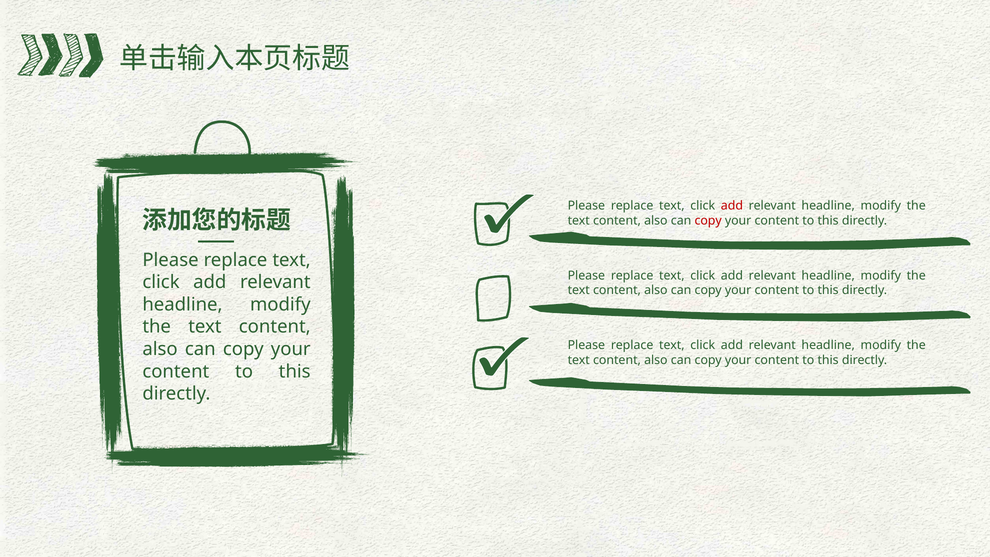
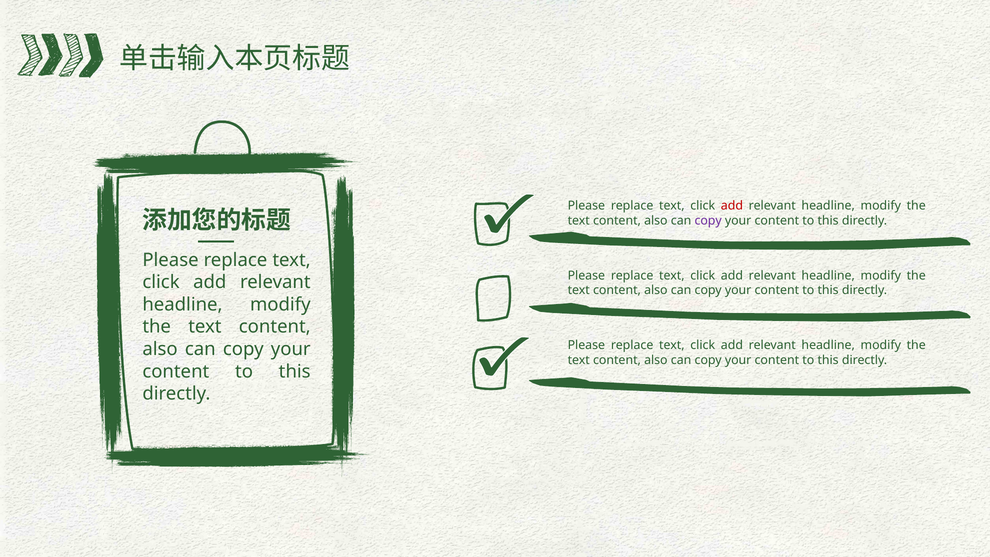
copy colour: red -> purple (708, 220)
